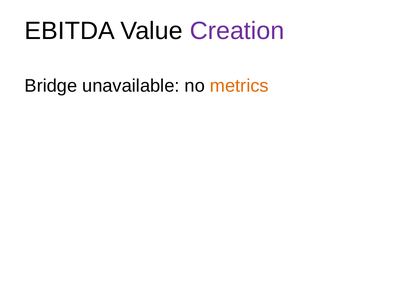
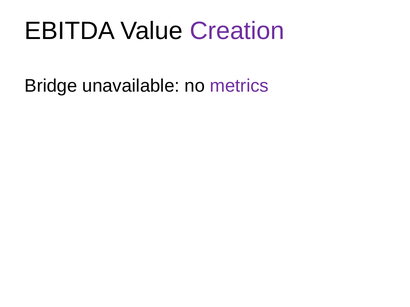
metrics colour: orange -> purple (239, 86)
